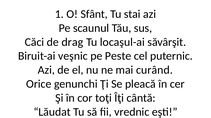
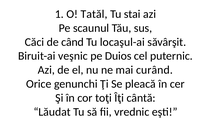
Sfânt: Sfânt -> Tatăl (94, 14)
drag: drag -> când (73, 42)
Peste: Peste -> Duios (118, 56)
